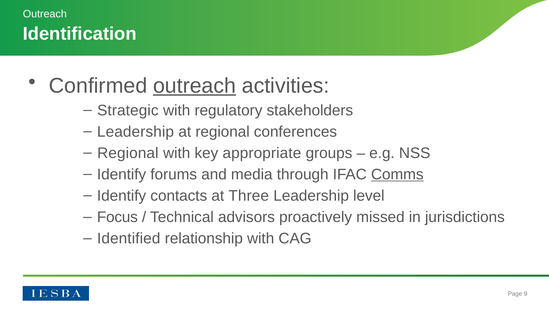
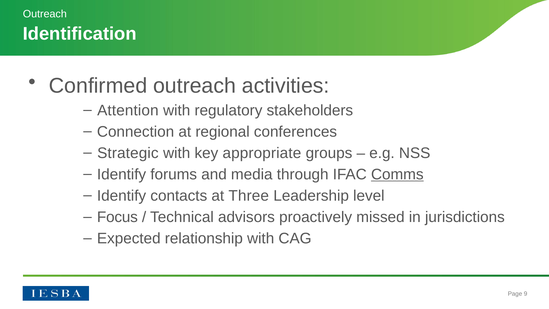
outreach underline: present -> none (195, 86)
Strategic: Strategic -> Attention (128, 110)
Leadership: Leadership -> Connection (136, 132)
Regional: Regional -> Strategic (128, 153)
Identified: Identified -> Expected (129, 238)
